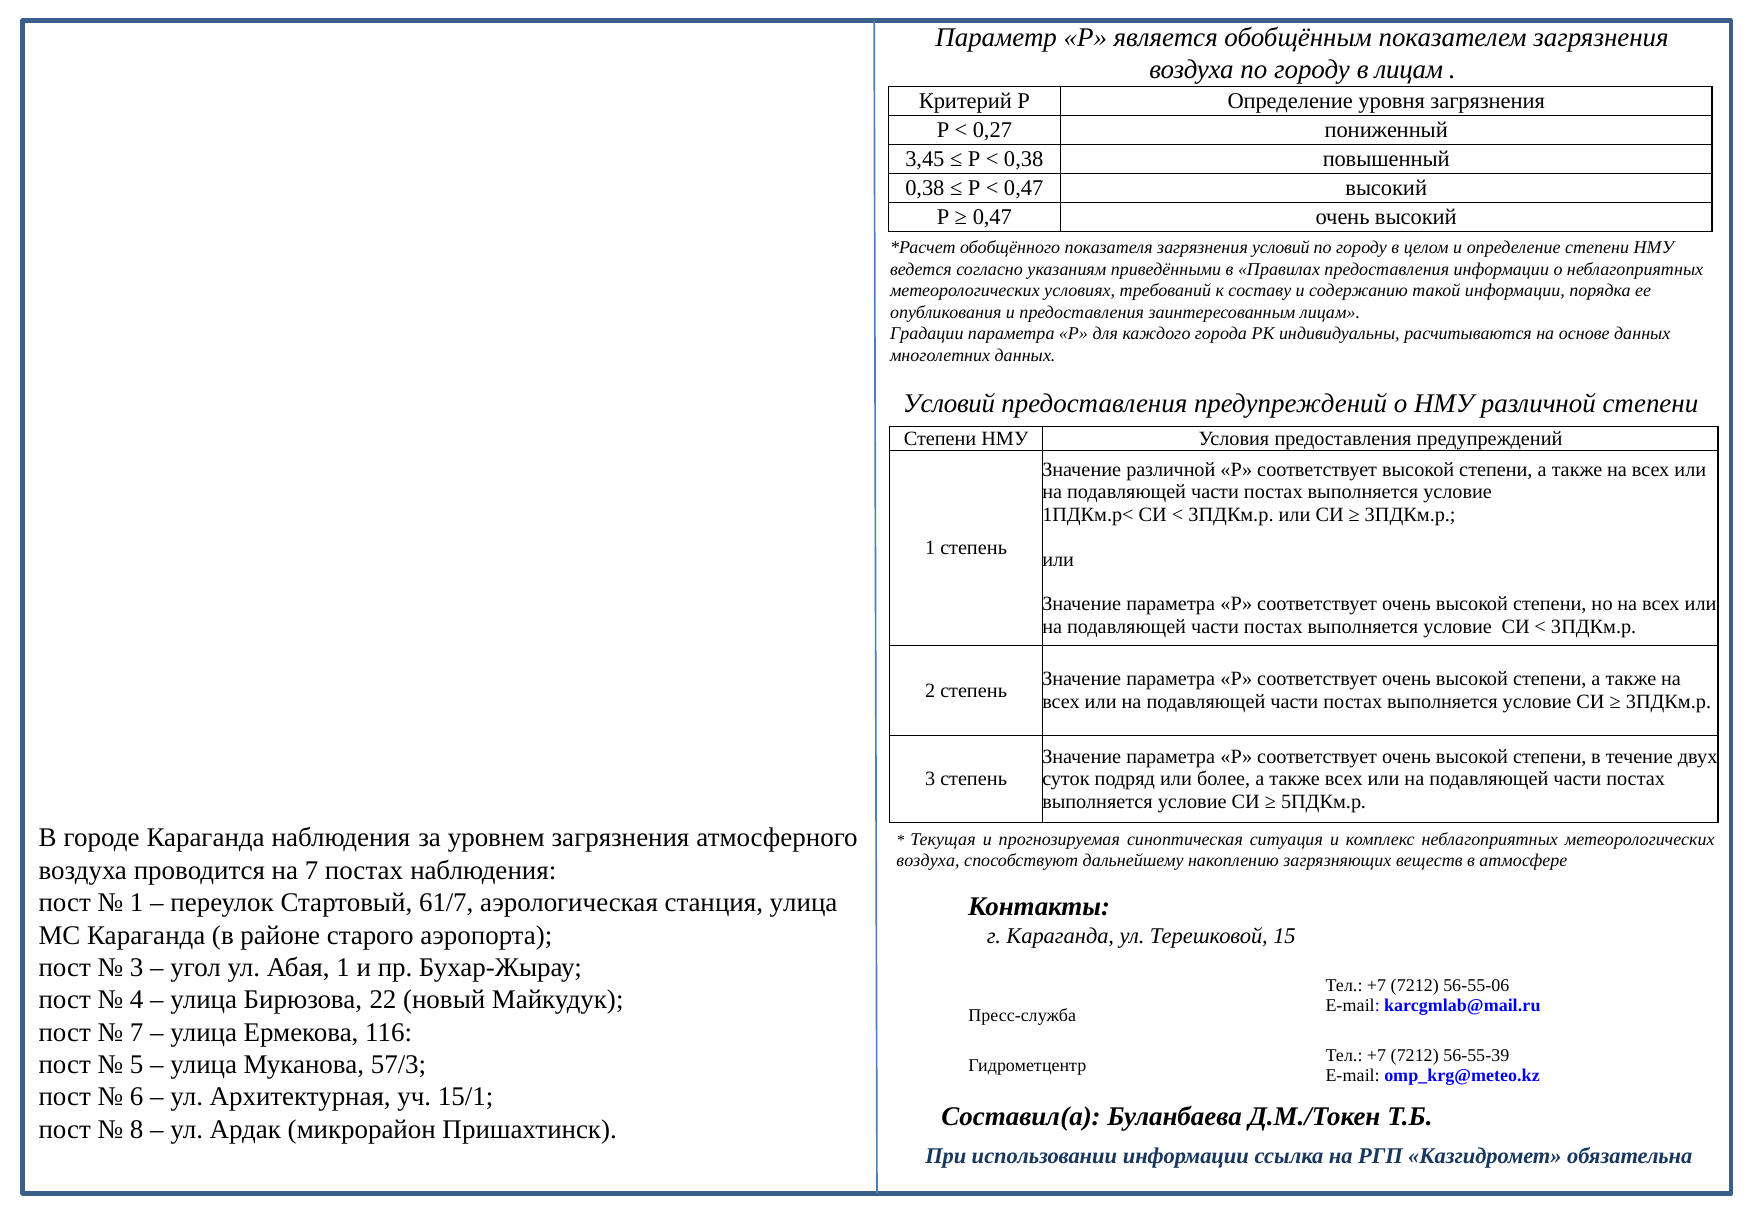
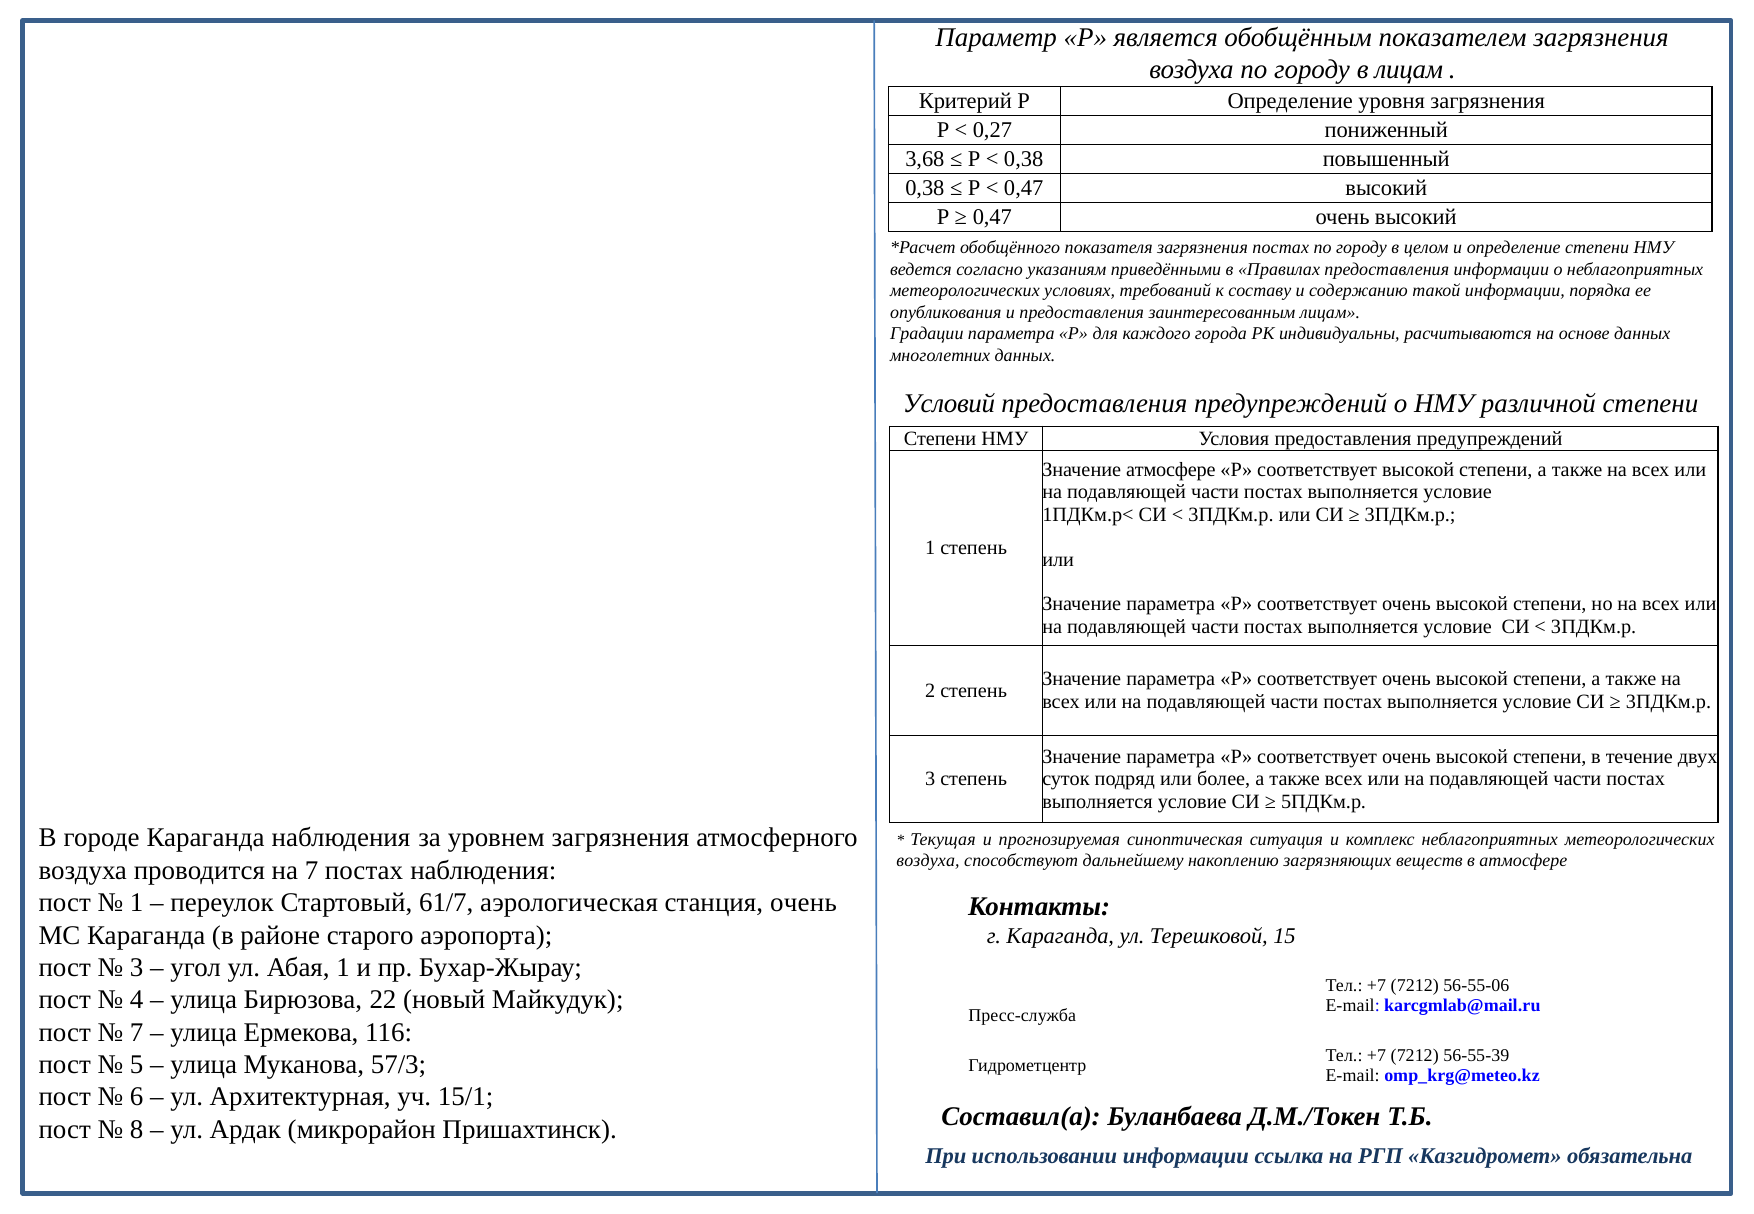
3,45: 3,45 -> 3,68 (925, 159)
загрязнения условий: условий -> постах (1281, 248)
Значение различной: различной -> атмосфере (1171, 470)
станция улица: улица -> очень (803, 903)
